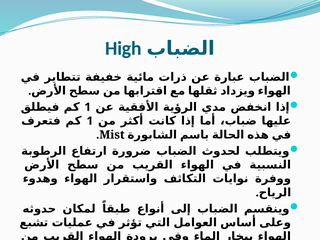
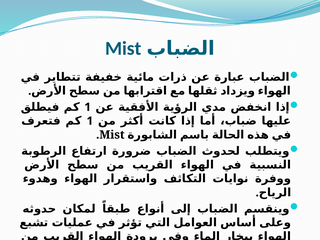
High: High -> Mist (123, 48)
